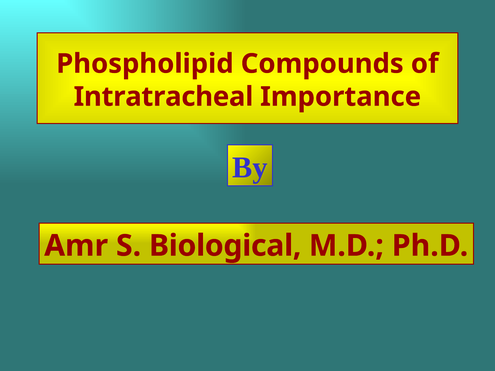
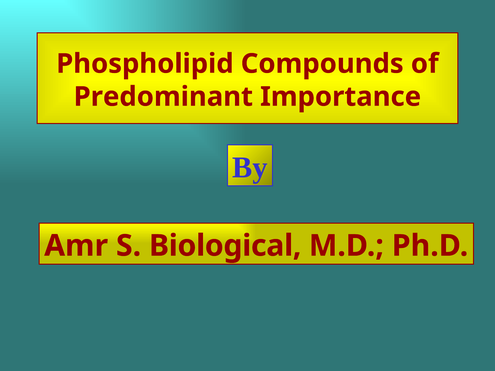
Intratracheal: Intratracheal -> Predominant (163, 97)
